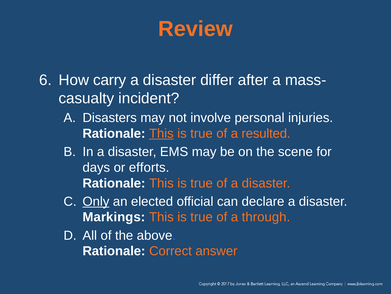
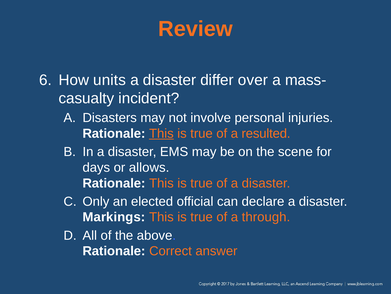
carry: carry -> units (110, 80)
after: after -> over (253, 80)
efforts: efforts -> allows (149, 167)
Only underline: present -> none (96, 201)
